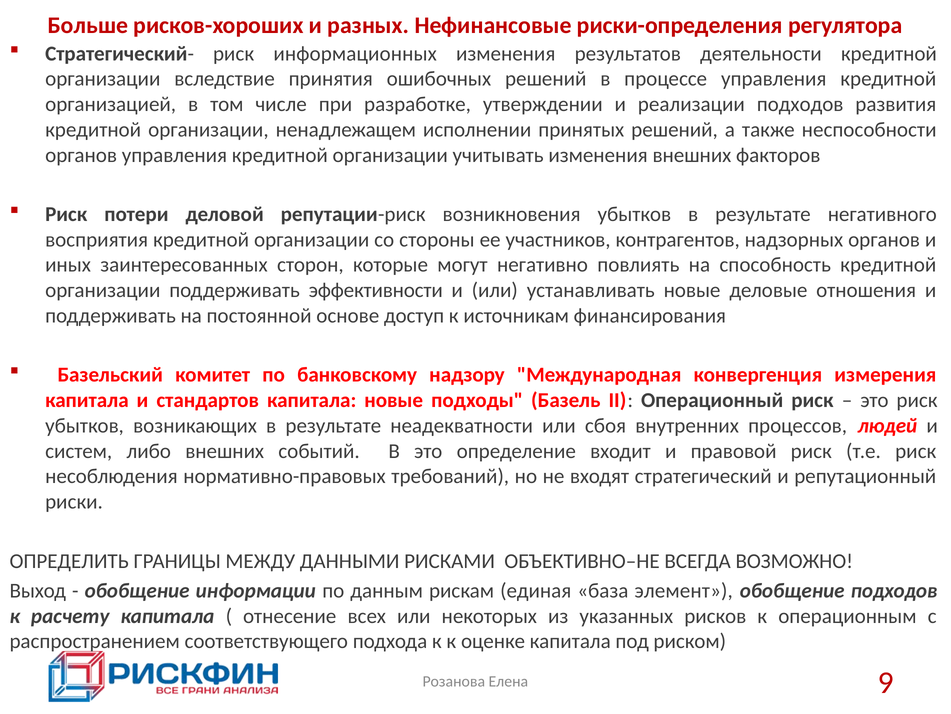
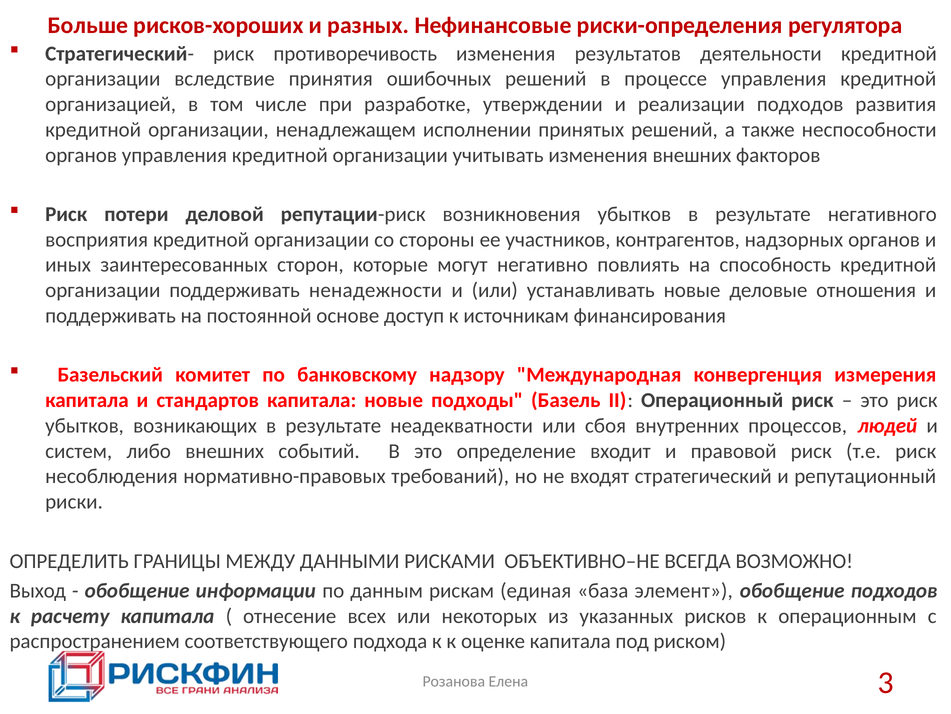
информационных: информационных -> противоречивость (355, 53)
эффективности: эффективности -> ненадежности (376, 290)
9: 9 -> 3 (886, 682)
